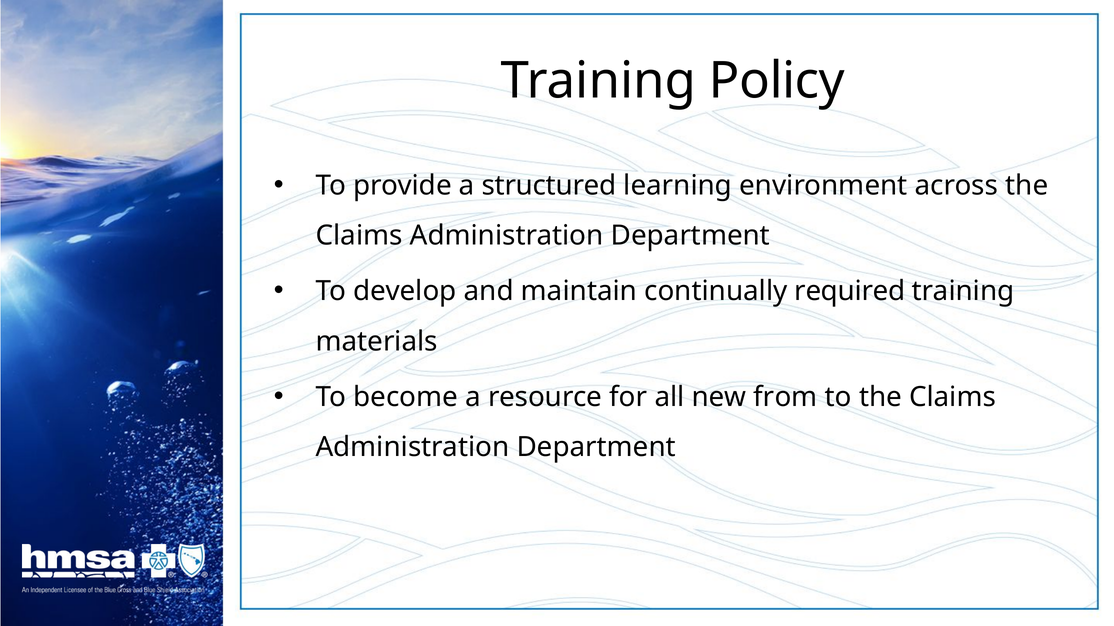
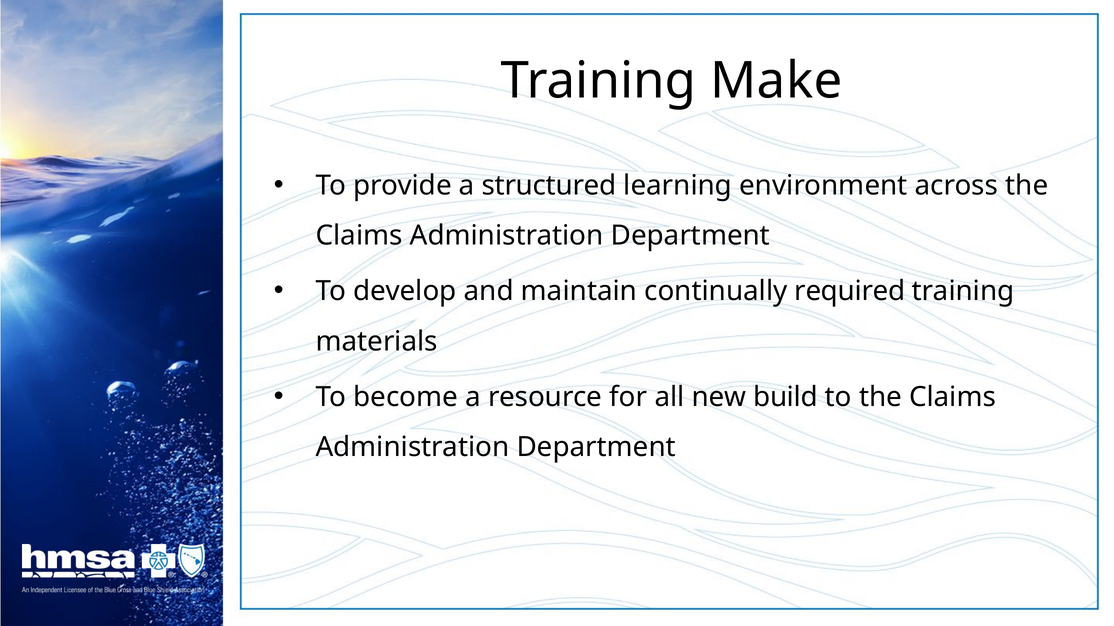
Policy: Policy -> Make (776, 81)
from: from -> build (786, 397)
